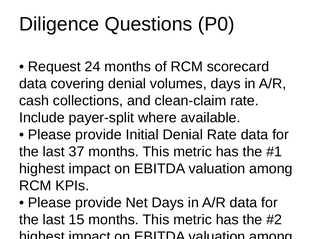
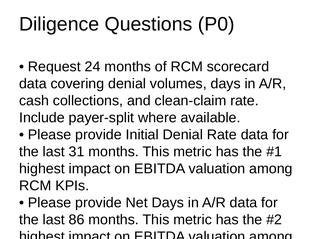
37: 37 -> 31 (77, 152)
15: 15 -> 86 (77, 220)
